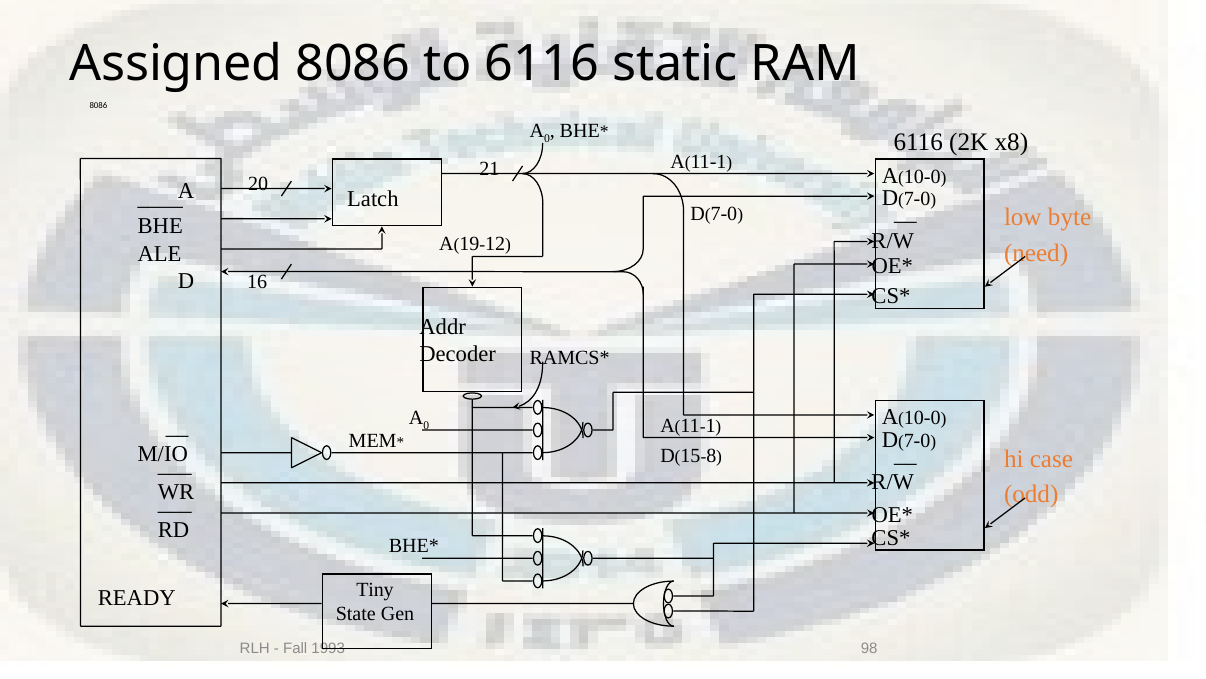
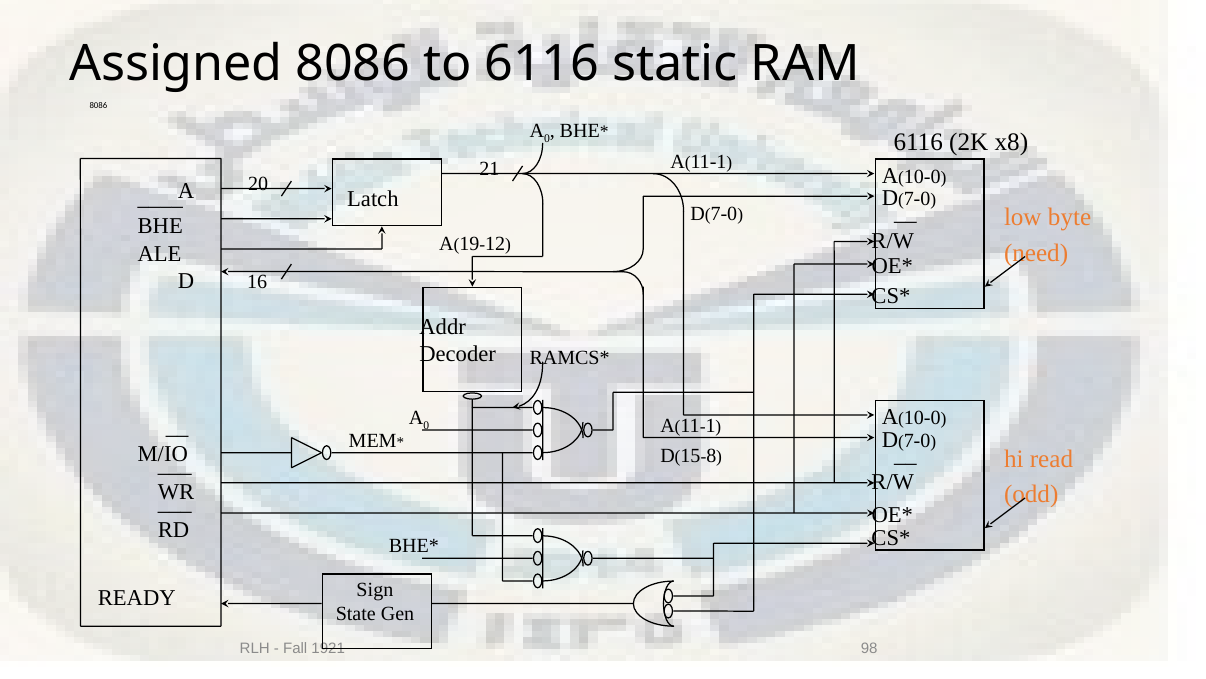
case: case -> read (1051, 459)
Tiny: Tiny -> Sign (375, 589)
1993: 1993 -> 1921 (328, 648)
